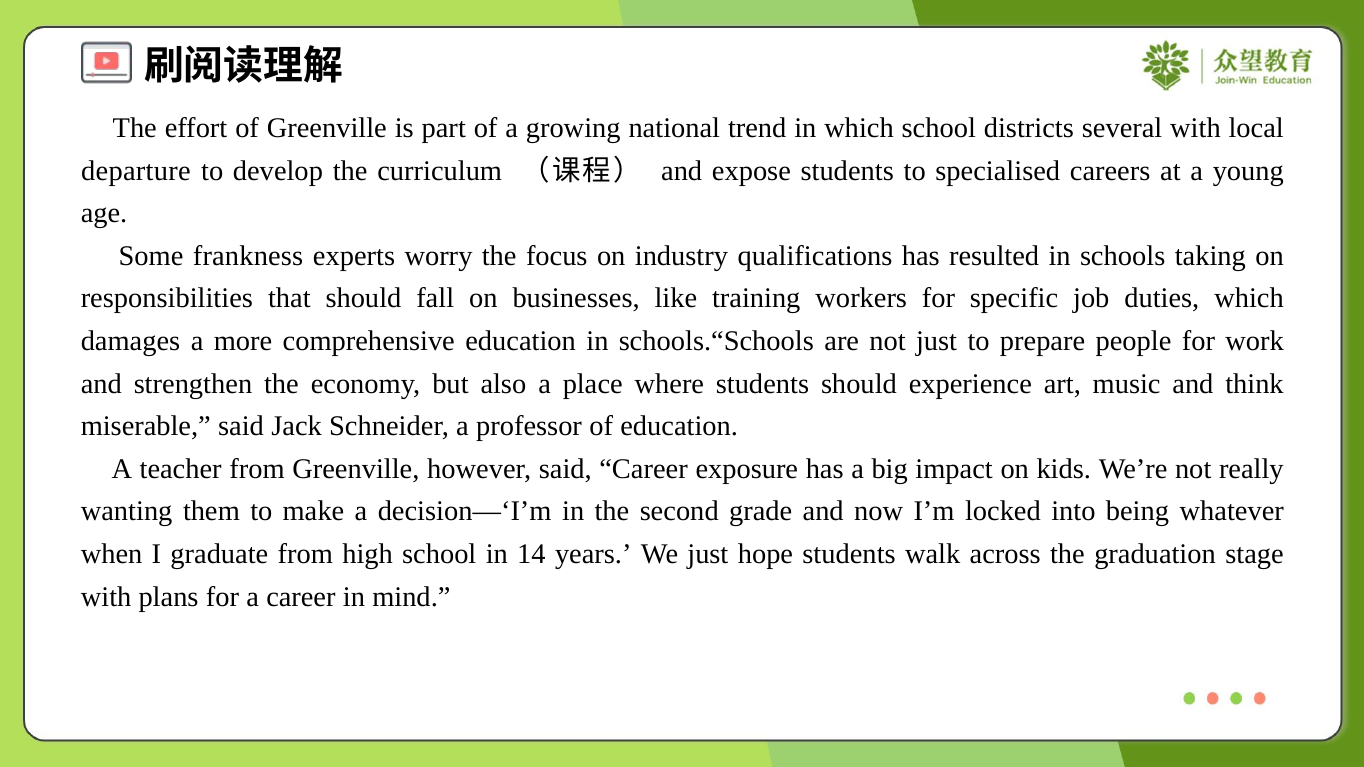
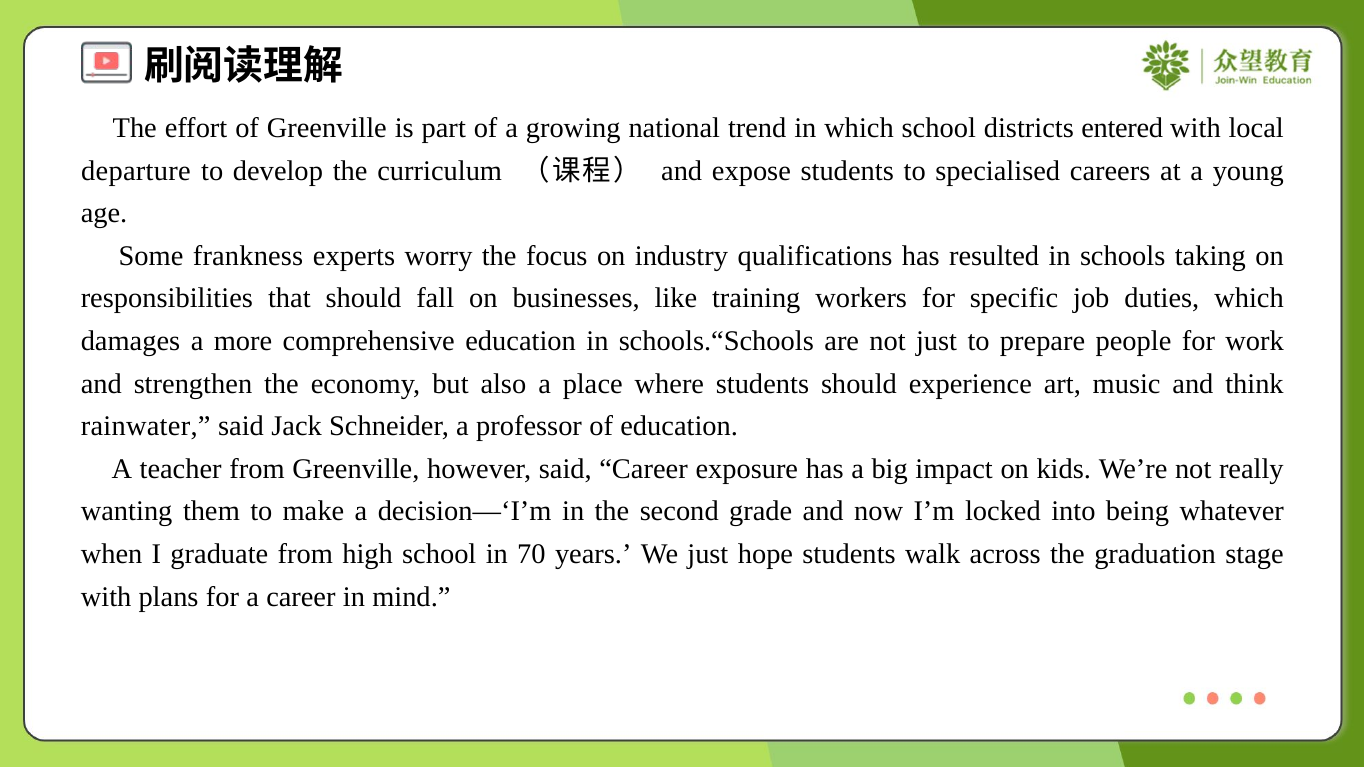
several: several -> entered (1122, 128)
miserable: miserable -> rainwater (146, 426)
14: 14 -> 70 (531, 554)
